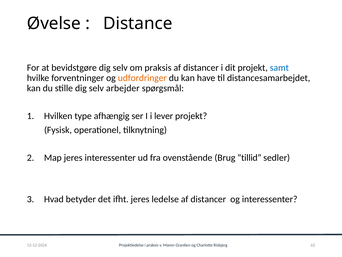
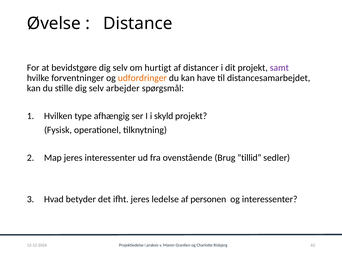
om praksis: praksis -> hurtigt (158, 68)
samt colour: blue -> purple (279, 68)
lever: lever -> skyld (164, 116)
ledelse af distancer: distancer -> personen (208, 199)
